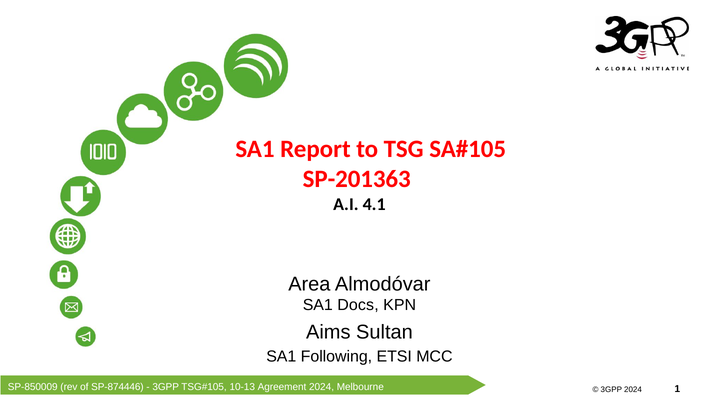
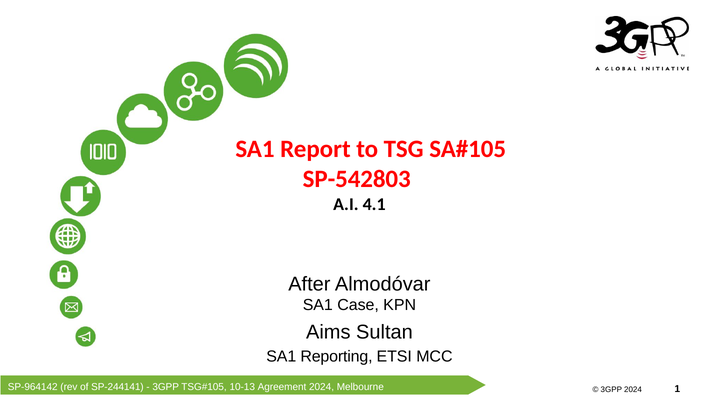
SP-201363: SP-201363 -> SP-542803 (357, 179)
Area: Area -> After (309, 285)
Docs: Docs -> Case (358, 305)
Following: Following -> Reporting (336, 357)
SP-850009: SP-850009 -> SP-964142 (33, 387)
SP-874446: SP-874446 -> SP-244141 (117, 387)
